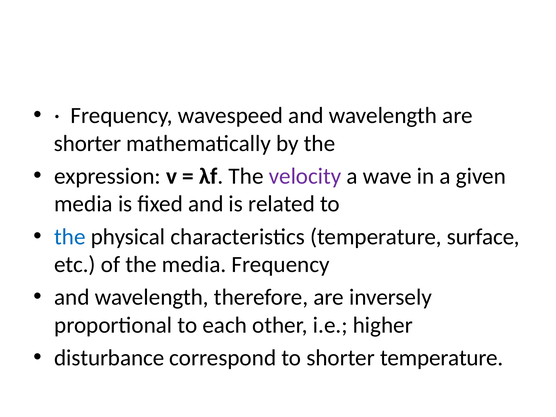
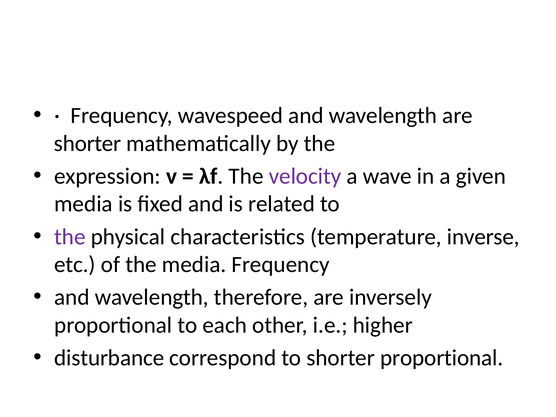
the colour: blue -> purple (70, 237)
surface: surface -> inverse (483, 237)
shorter temperature: temperature -> proportional (442, 358)
